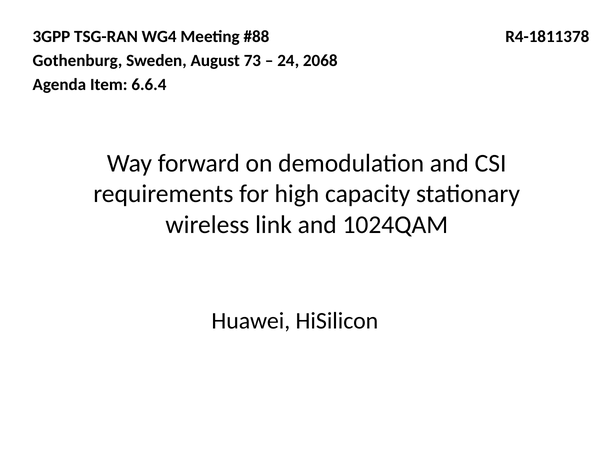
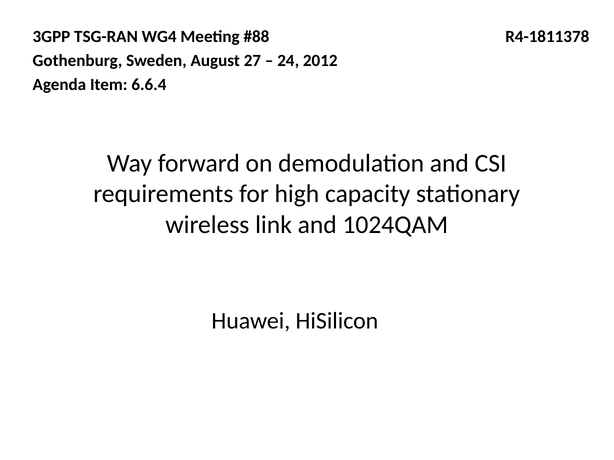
73: 73 -> 27 (252, 61)
2068: 2068 -> 2012 (320, 61)
